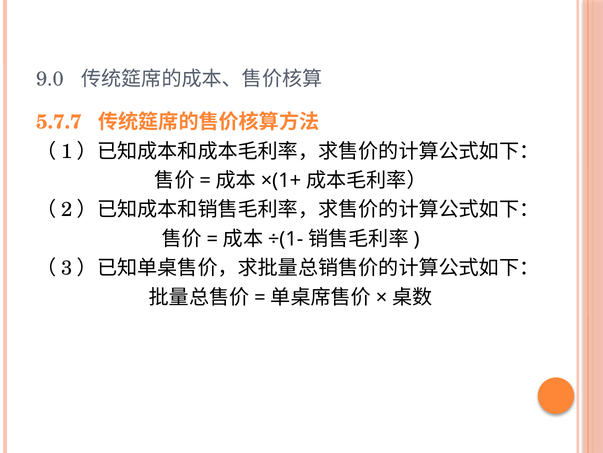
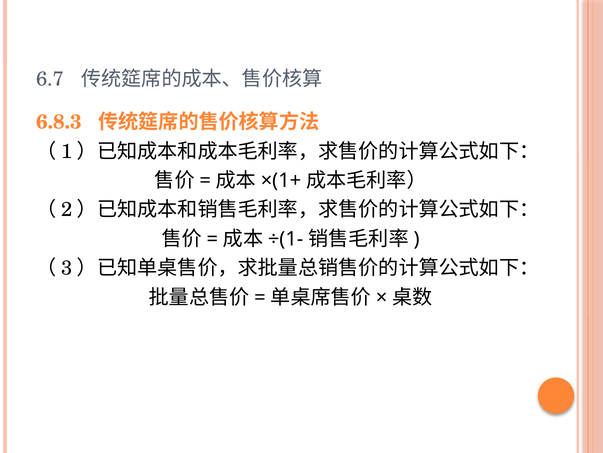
9.0: 9.0 -> 6.7 (50, 79)
5.7.7: 5.7.7 -> 6.8.3 (59, 122)
